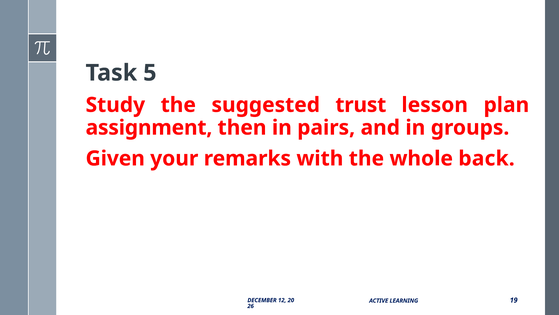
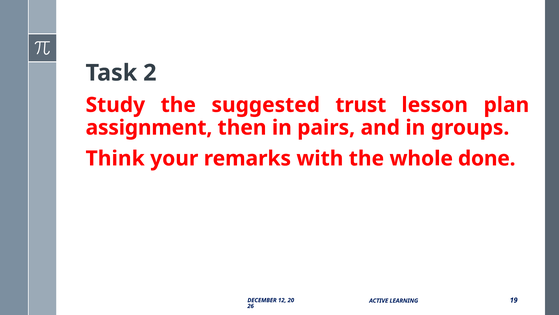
5: 5 -> 2 (150, 73)
Given: Given -> Think (115, 158)
back: back -> done (487, 158)
